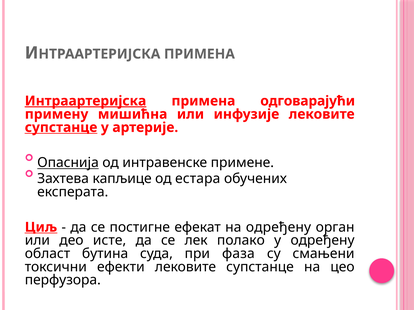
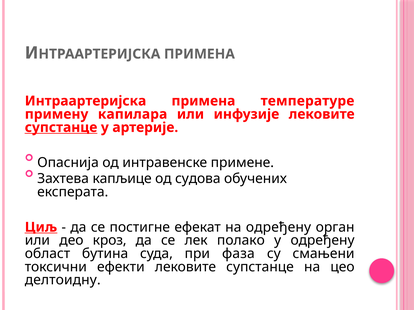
Интраартеријска underline: present -> none (86, 101)
одговарајући: одговарајући -> температуре (308, 101)
мишићна: мишићна -> капилара (133, 114)
Опаснија underline: present -> none (68, 163)
естара: естара -> судова (198, 179)
исте: исте -> кроз (110, 241)
перфузора: перфузора -> делтоидну (63, 281)
